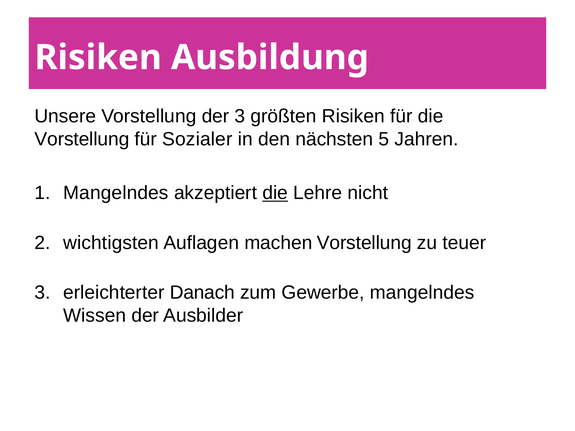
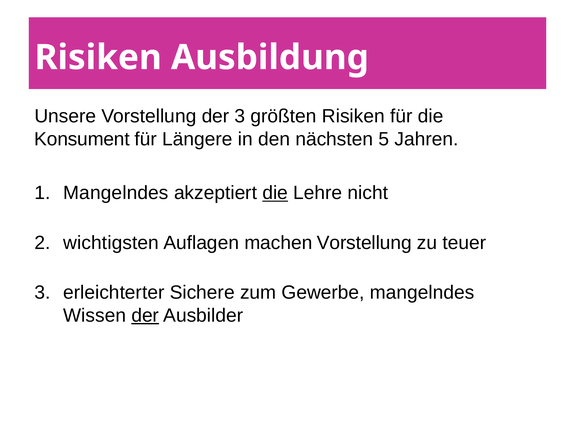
Vorstellung: Vorstellung -> Konsument (82, 139)
Sozialer: Sozialer -> Längere (197, 139)
Danach: Danach -> Sichere (202, 293)
der underline: none -> present (145, 316)
